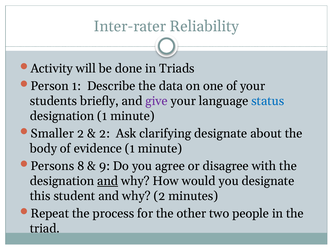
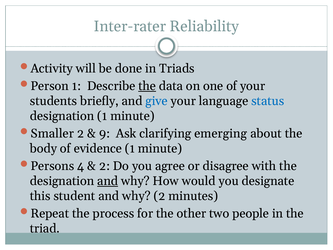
the underline: none -> present (147, 86)
give colour: purple -> blue (157, 101)
2: 2 -> 9 (105, 133)
clarifying designate: designate -> emerging (221, 133)
8: 8 -> 4 (81, 166)
9: 9 -> 2 (105, 166)
